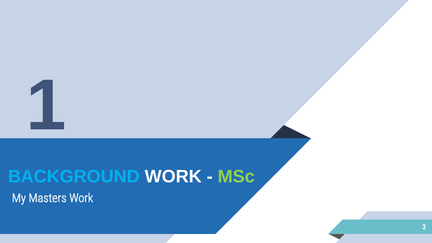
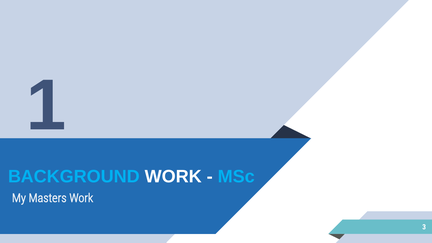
MSc colour: light green -> light blue (236, 177)
